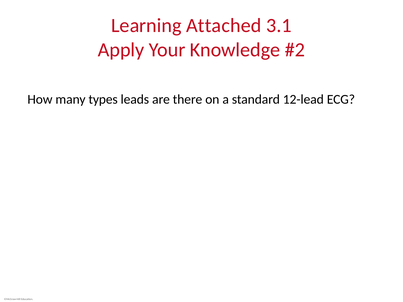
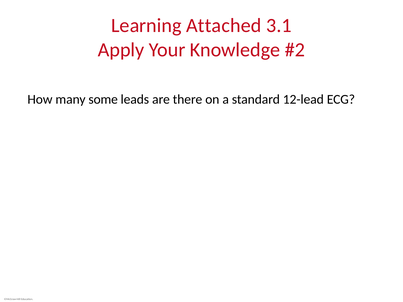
types: types -> some (103, 100)
